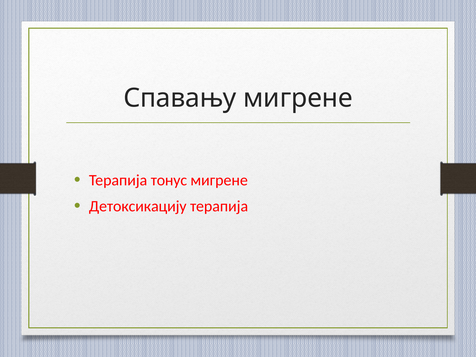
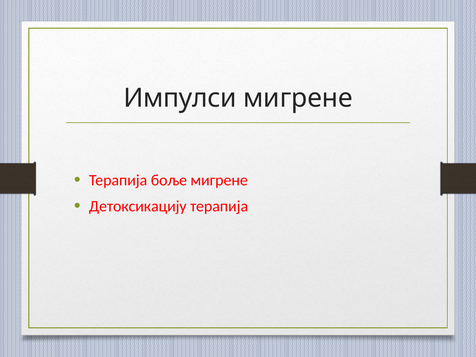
Спавању: Спавању -> Импулси (180, 98)
тонус: тонус -> боље (169, 180)
